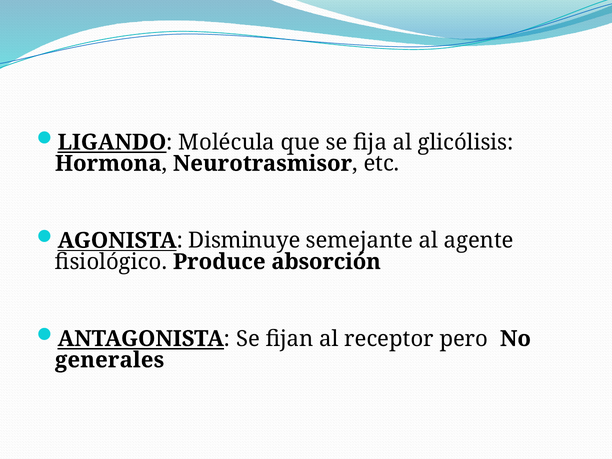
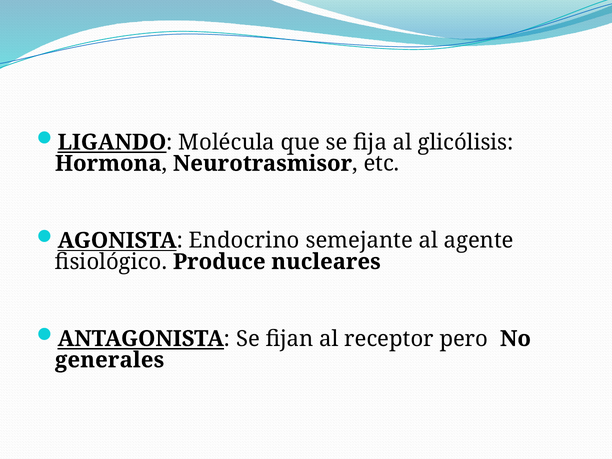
Disminuye: Disminuye -> Endocrino (244, 240)
absorción: absorción -> nucleares (326, 262)
